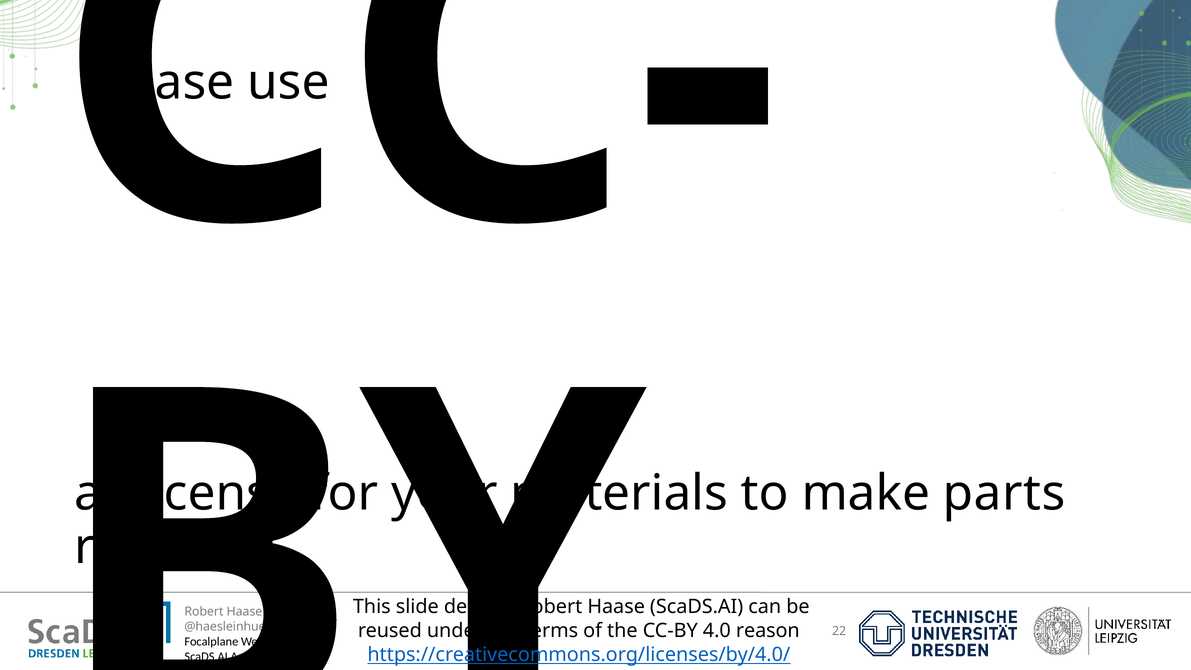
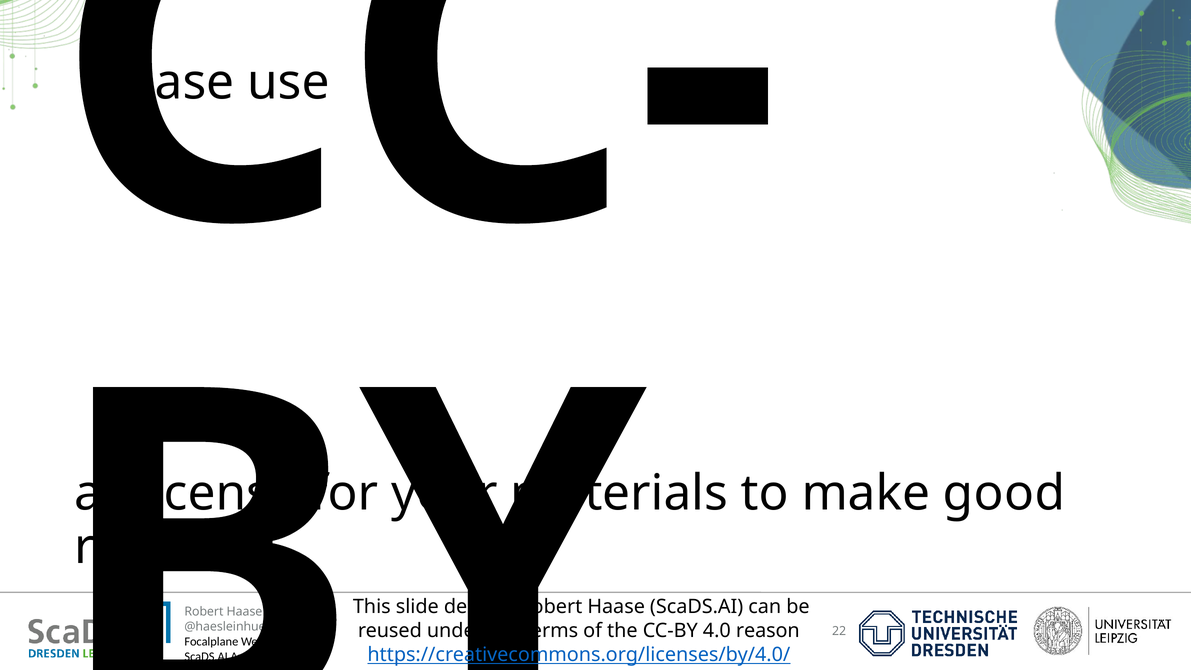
parts: parts -> good (1004, 493)
